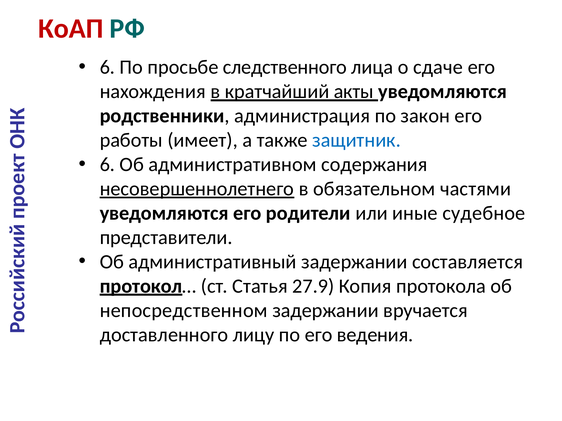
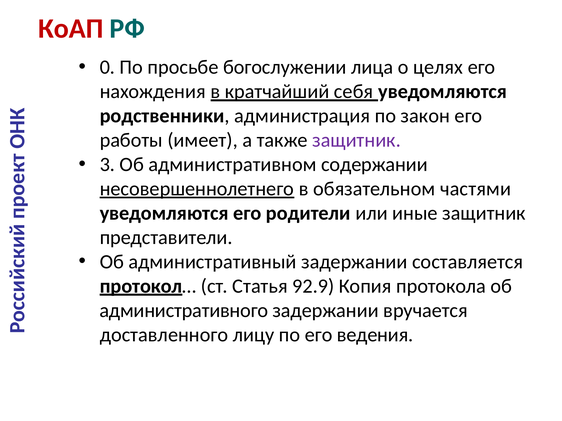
6: 6 -> 0 (107, 67)
следственного: следственного -> богослужении (285, 67)
сдаче: сдаче -> целях (438, 67)
акты: акты -> себя (354, 92)
защитник colour: blue -> purple (357, 140)
6: 6 -> 3 (107, 165)
содержания: содержания -> содержании (374, 165)
иные судебное: судебное -> защитник (484, 213)
27.9: 27.9 -> 92.9 (313, 286)
непосредственном: непосредственном -> административного (184, 311)
